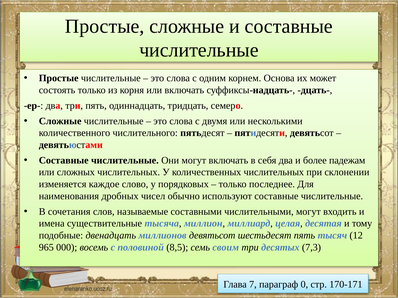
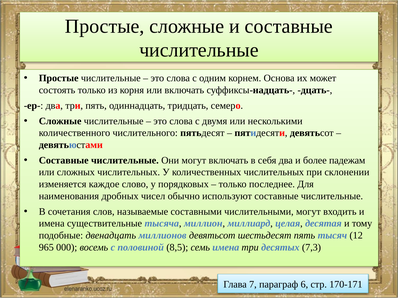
семь своим: своим -> имена (226, 248)
0: 0 -> 6 (304, 285)
